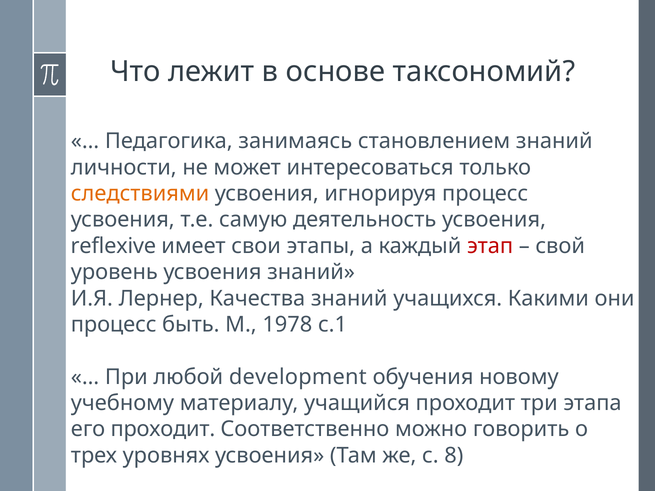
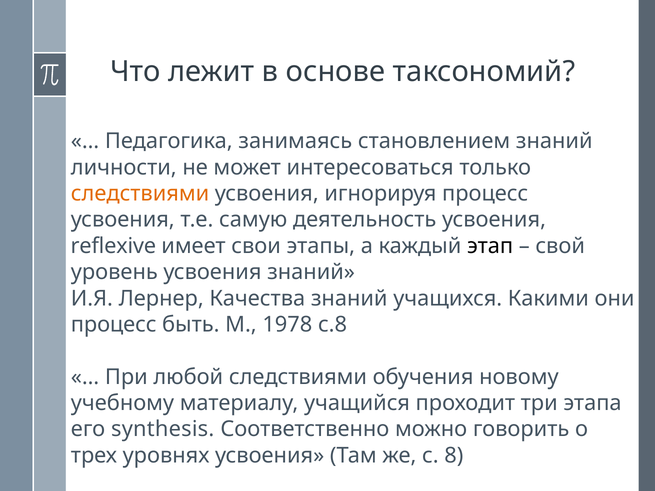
этап colour: red -> black (490, 246)
с.1: с.1 -> с.8 (333, 325)
любой development: development -> следствиями (298, 377)
его проходит: проходит -> synthesis (163, 430)
